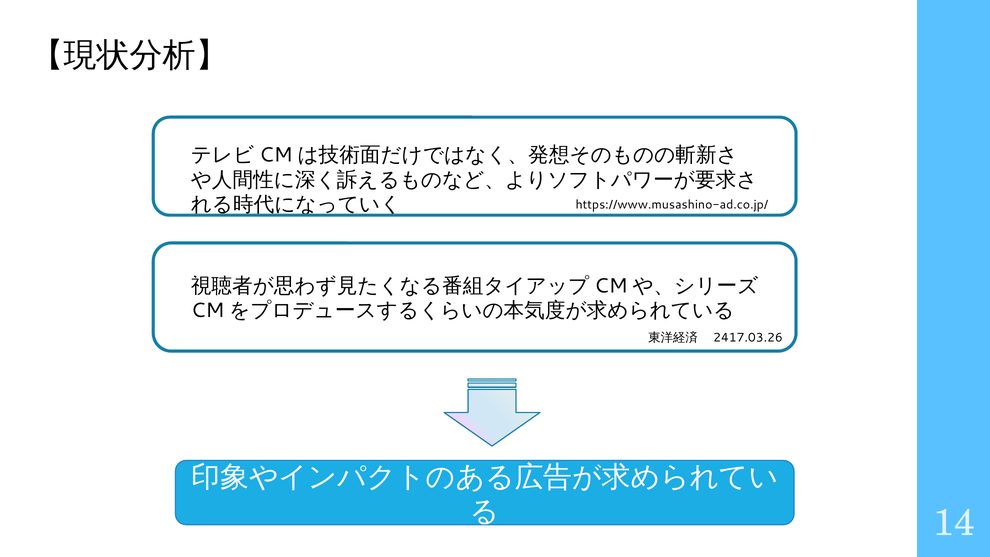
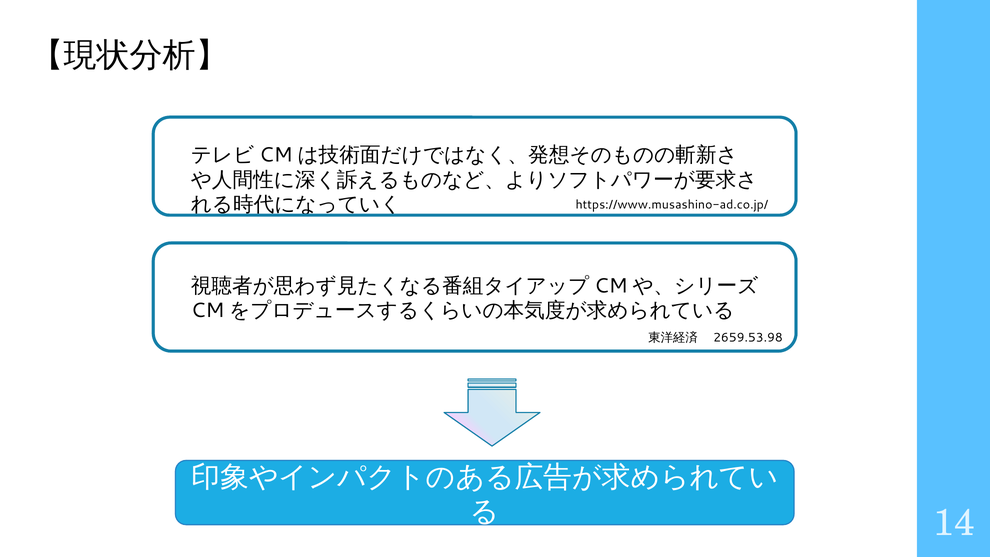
2417.03.26: 2417.03.26 -> 2659.53.98 (748, 338)
